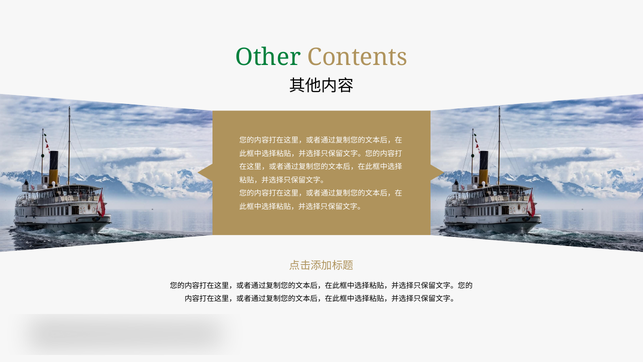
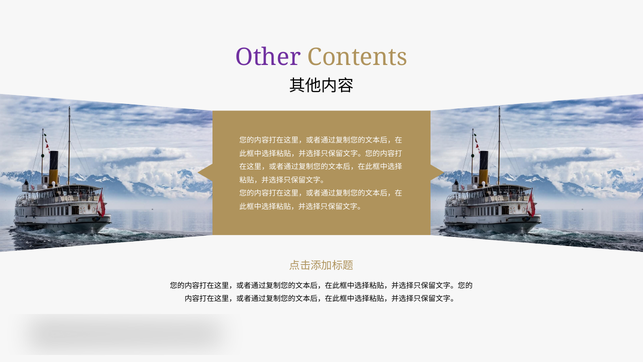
Other colour: green -> purple (268, 57)
